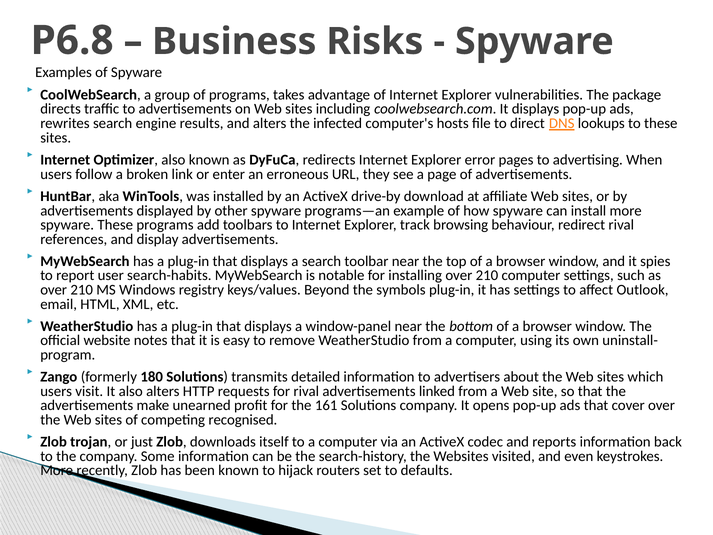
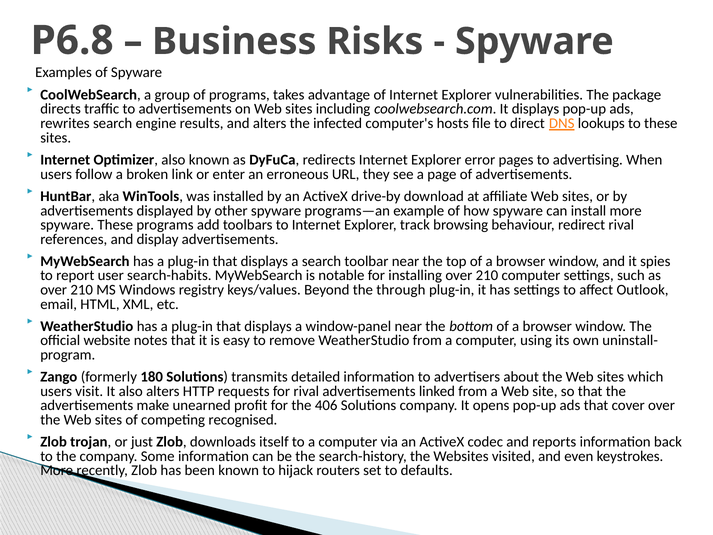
symbols: symbols -> through (401, 290)
161: 161 -> 406 (326, 405)
